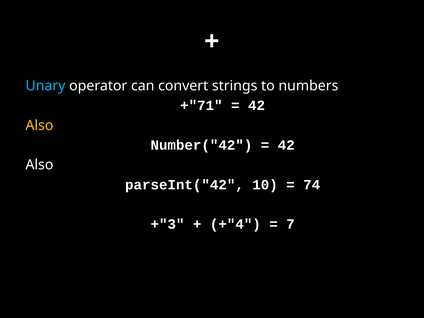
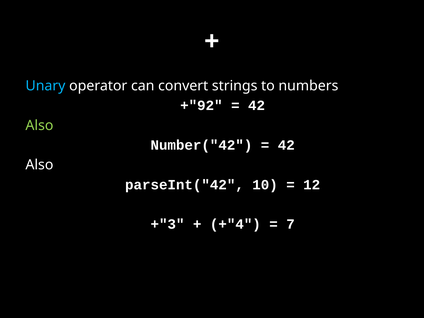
+"71: +"71 -> +"92 (201, 106)
Also colour: yellow -> light green (39, 125)
74: 74 -> 12 (312, 185)
